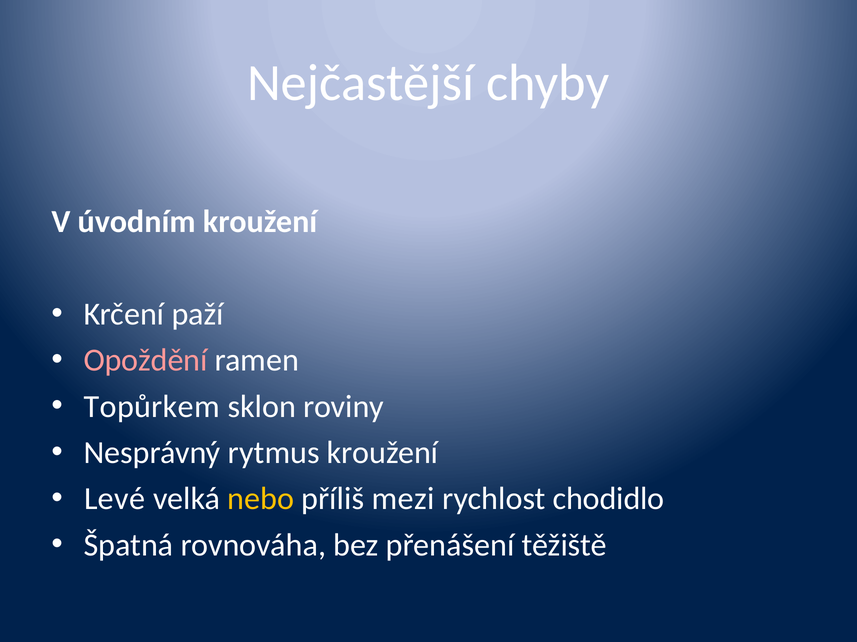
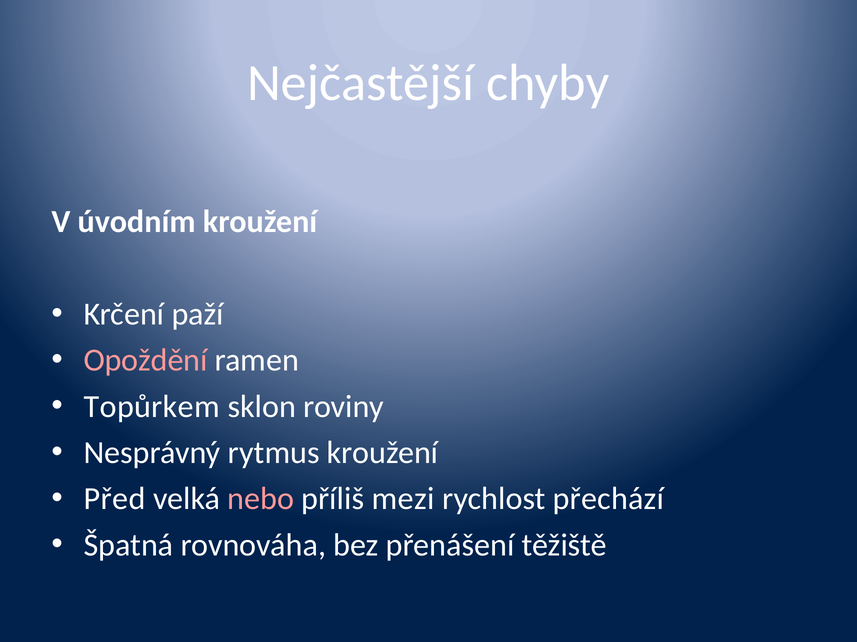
Levé: Levé -> Před (115, 499)
nebo colour: yellow -> pink (261, 499)
chodidlo: chodidlo -> přechází (608, 499)
